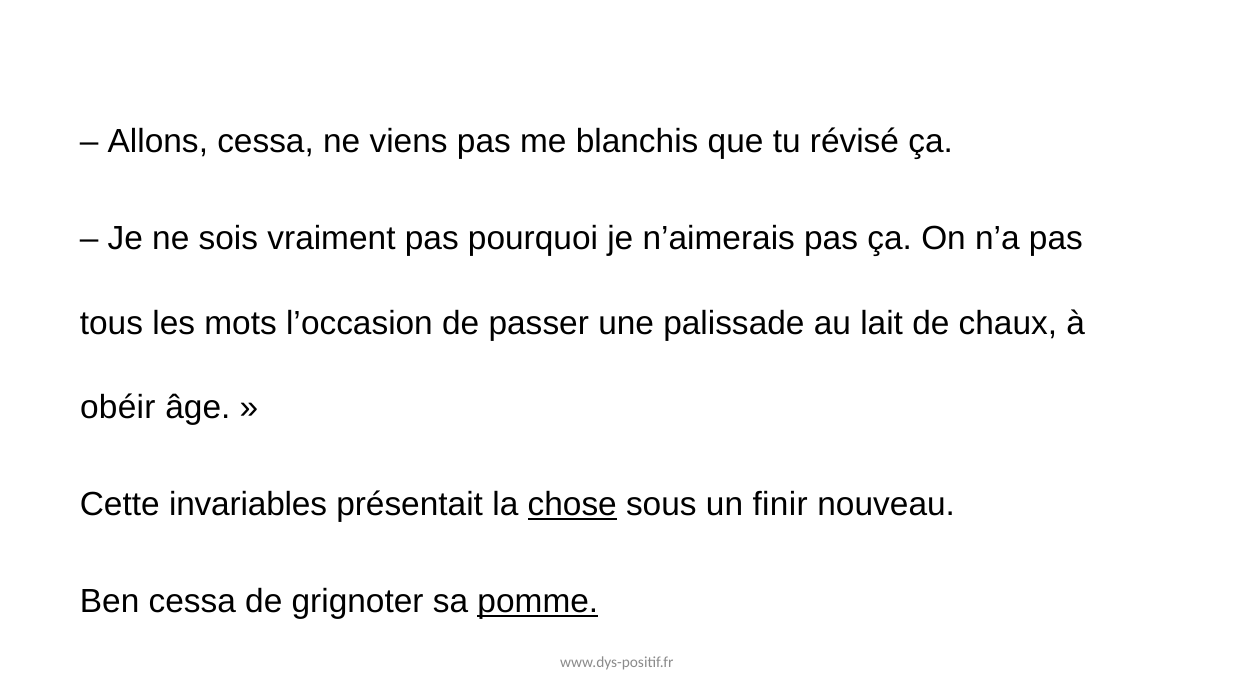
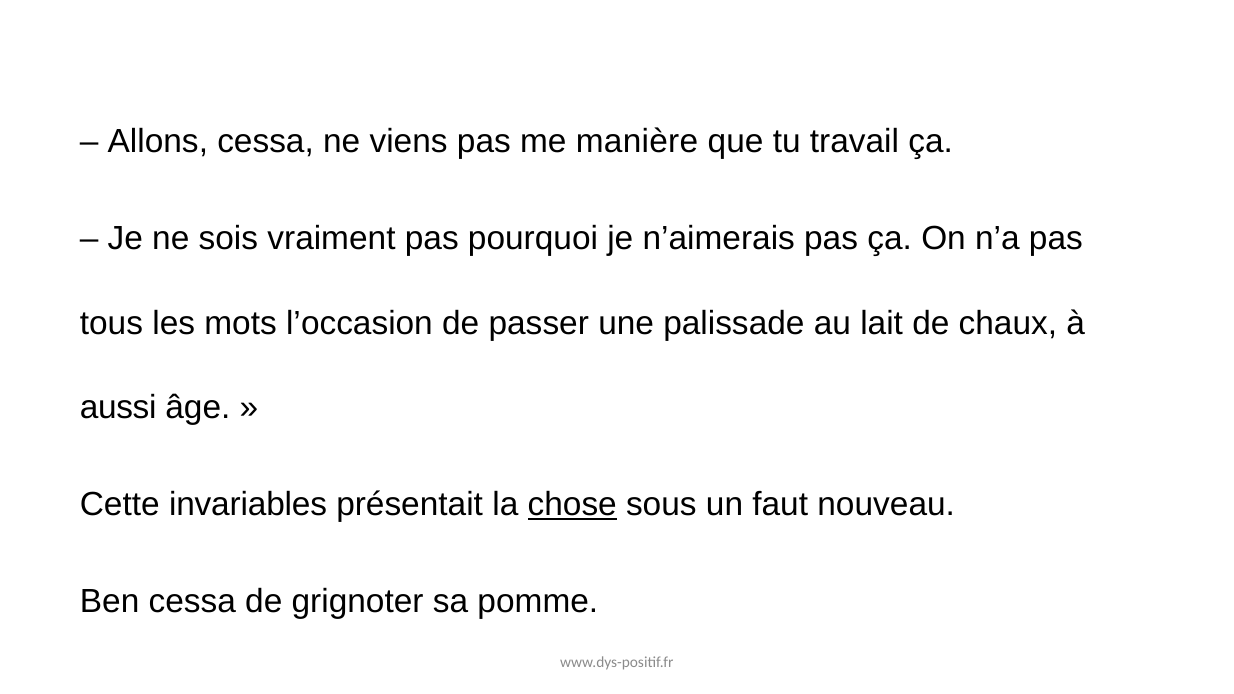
blanchis: blanchis -> manière (637, 142)
révisé: révisé -> travail (854, 142)
obéir: obéir -> aussi (118, 407)
finir: finir -> faut (780, 504)
pomme underline: present -> none (538, 601)
